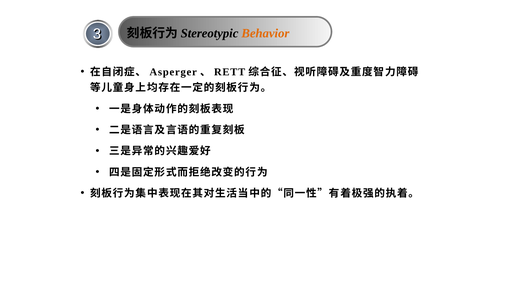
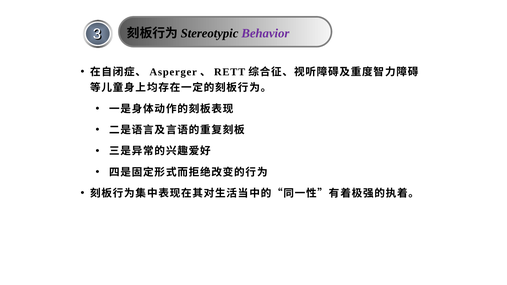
Behavior colour: orange -> purple (265, 33)
